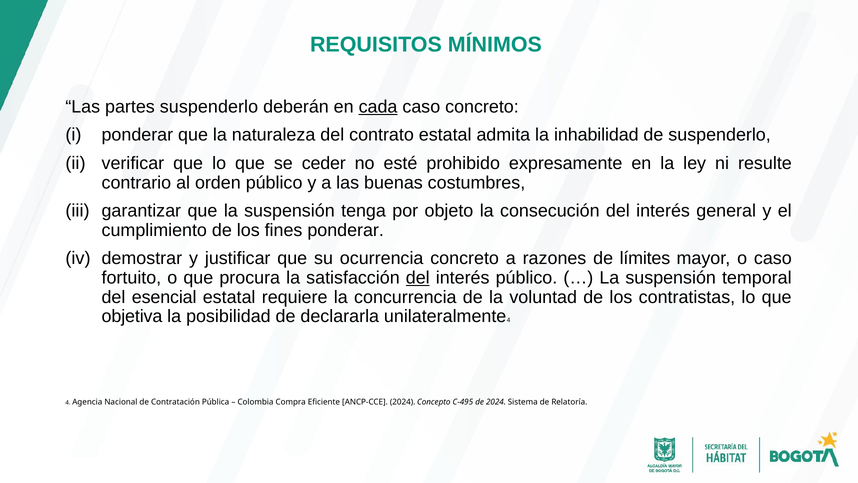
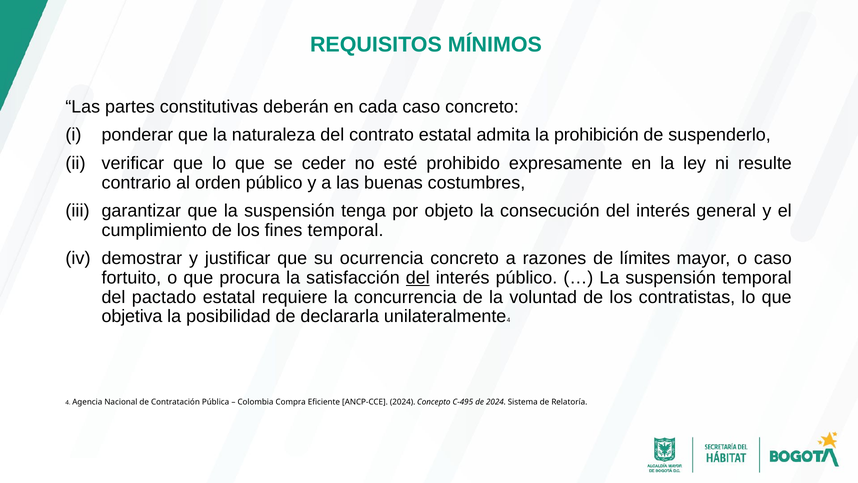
partes suspenderlo: suspenderlo -> constitutivas (209, 107)
cada underline: present -> none (378, 107)
inhabilidad: inhabilidad -> prohibición (596, 135)
fines ponderar: ponderar -> temporal (346, 230)
esencial: esencial -> pactado (164, 297)
